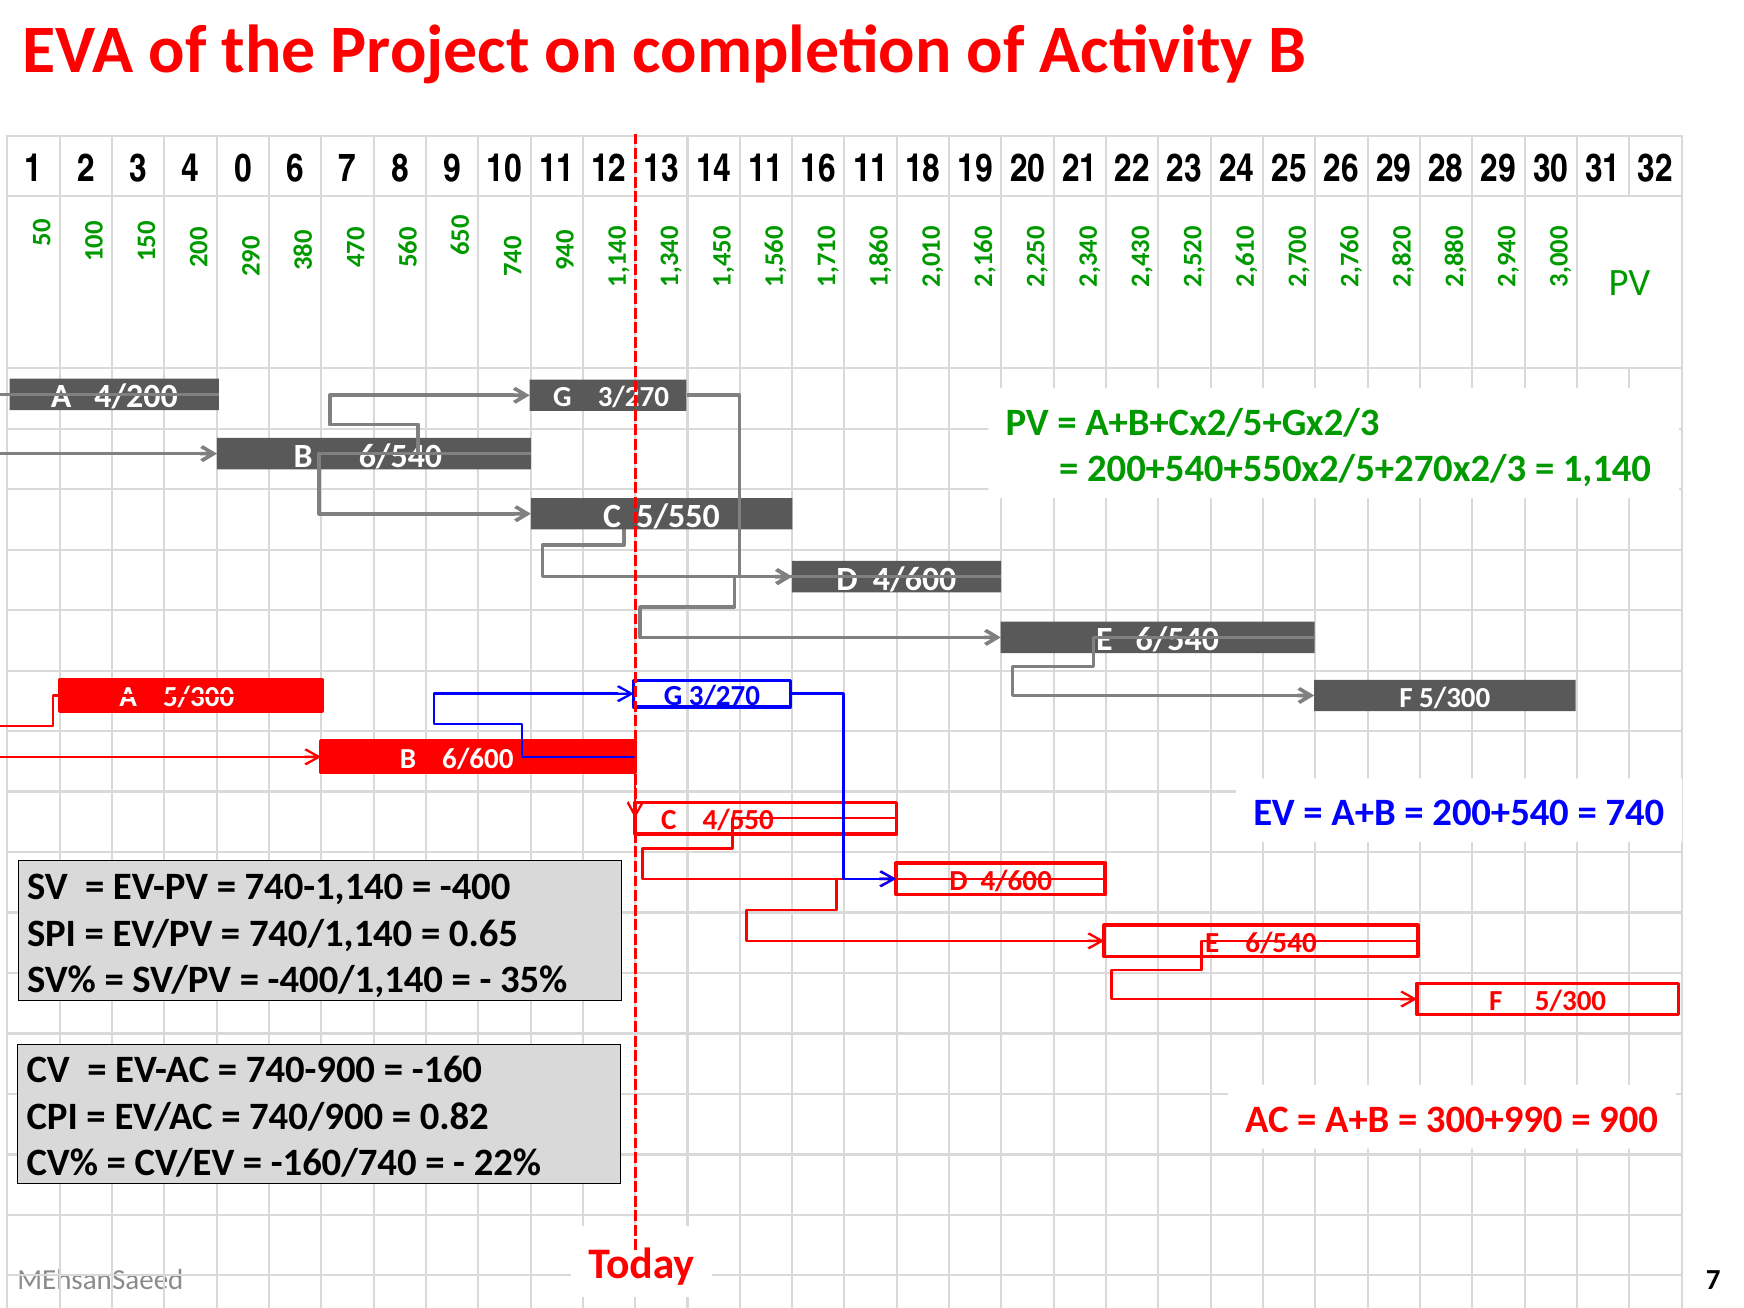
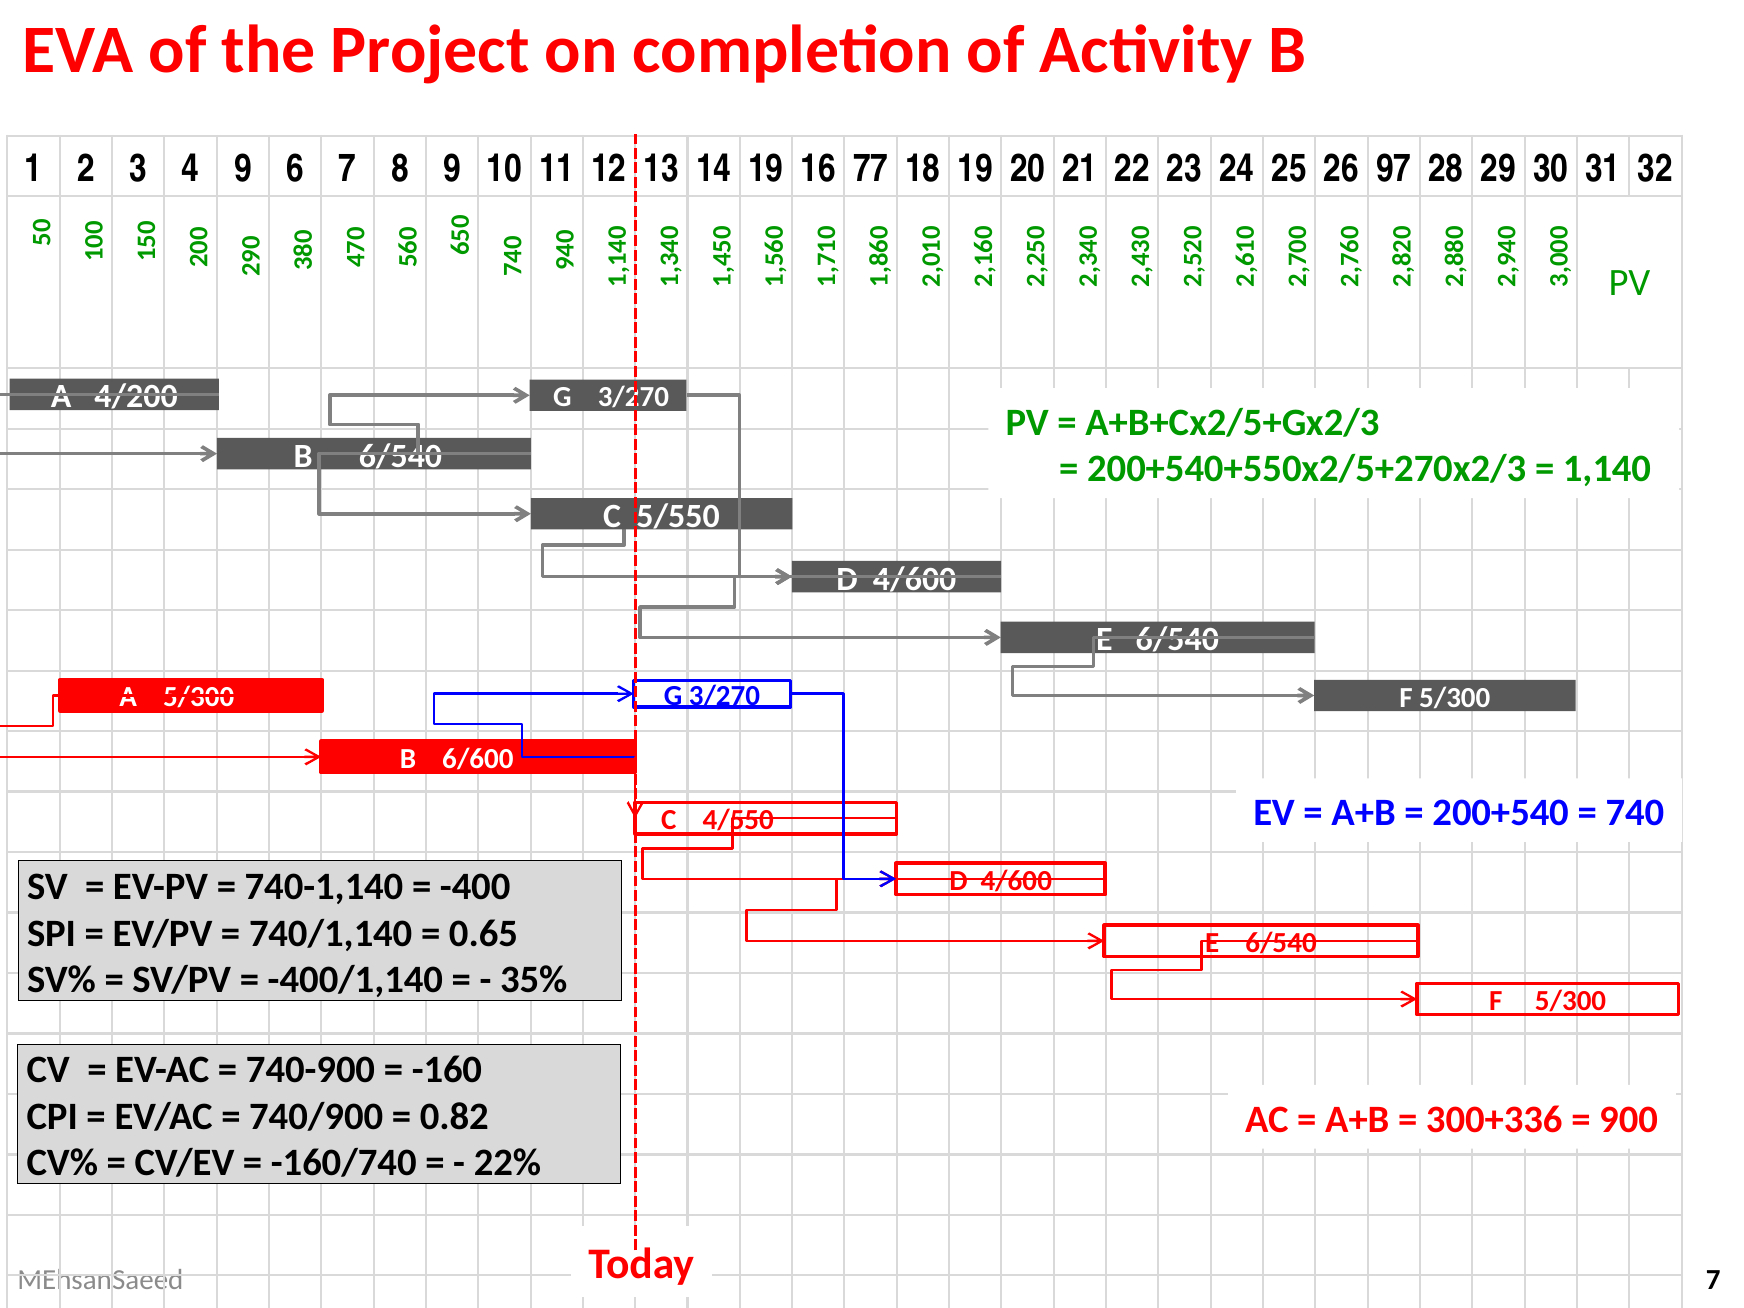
2 3 4 0: 0 -> 9 (243, 168)
14 11: 11 -> 19 (766, 168)
16 11: 11 -> 77 (871, 168)
26 29: 29 -> 97 (1394, 168)
300+990: 300+990 -> 300+336 (1494, 1120)
